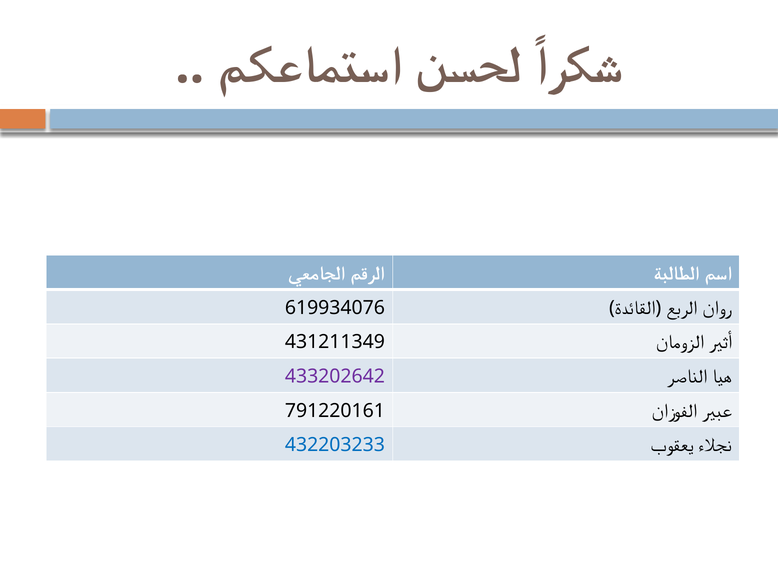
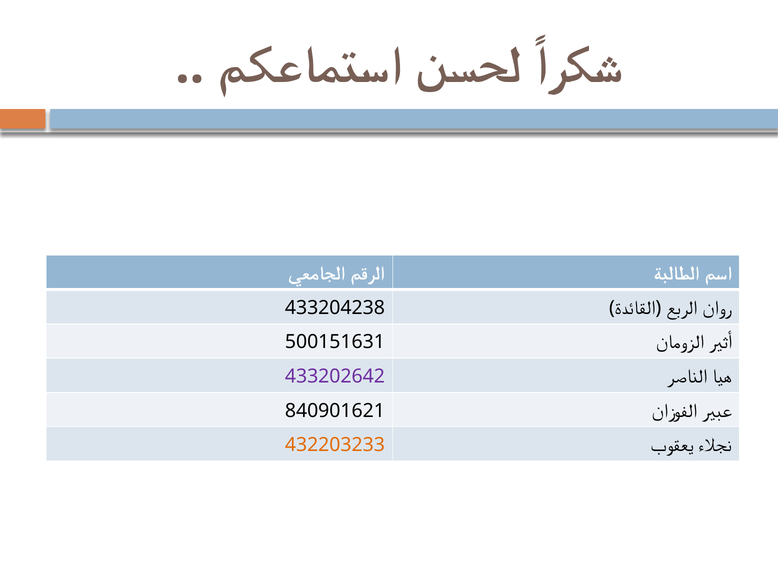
619934076: 619934076 -> 433204238 (335, 307)
431211349: 431211349 -> 500151631 (335, 342)
791220161: 791220161 -> 840901621 (335, 410)
432203233 colour: blue -> orange (335, 445)
